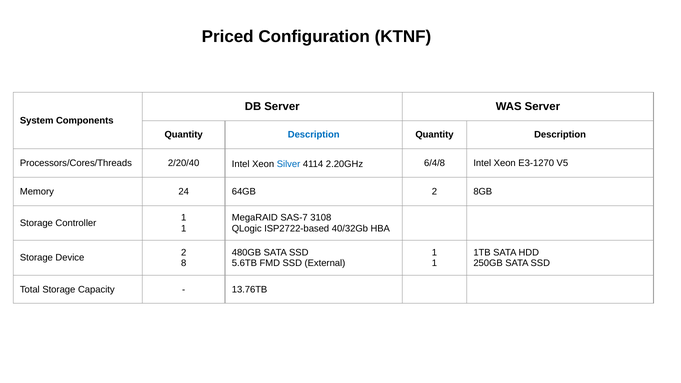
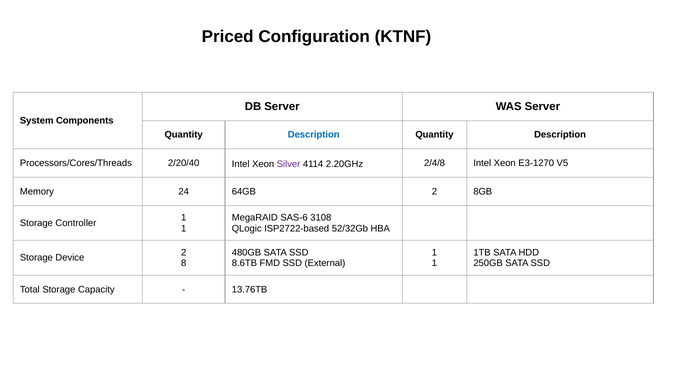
Silver colour: blue -> purple (289, 164)
6/4/8: 6/4/8 -> 2/4/8 (435, 163)
SAS-7: SAS-7 -> SAS-6 (294, 218)
40/32Gb: 40/32Gb -> 52/32Gb (350, 228)
5.6TB: 5.6TB -> 8.6TB (244, 263)
